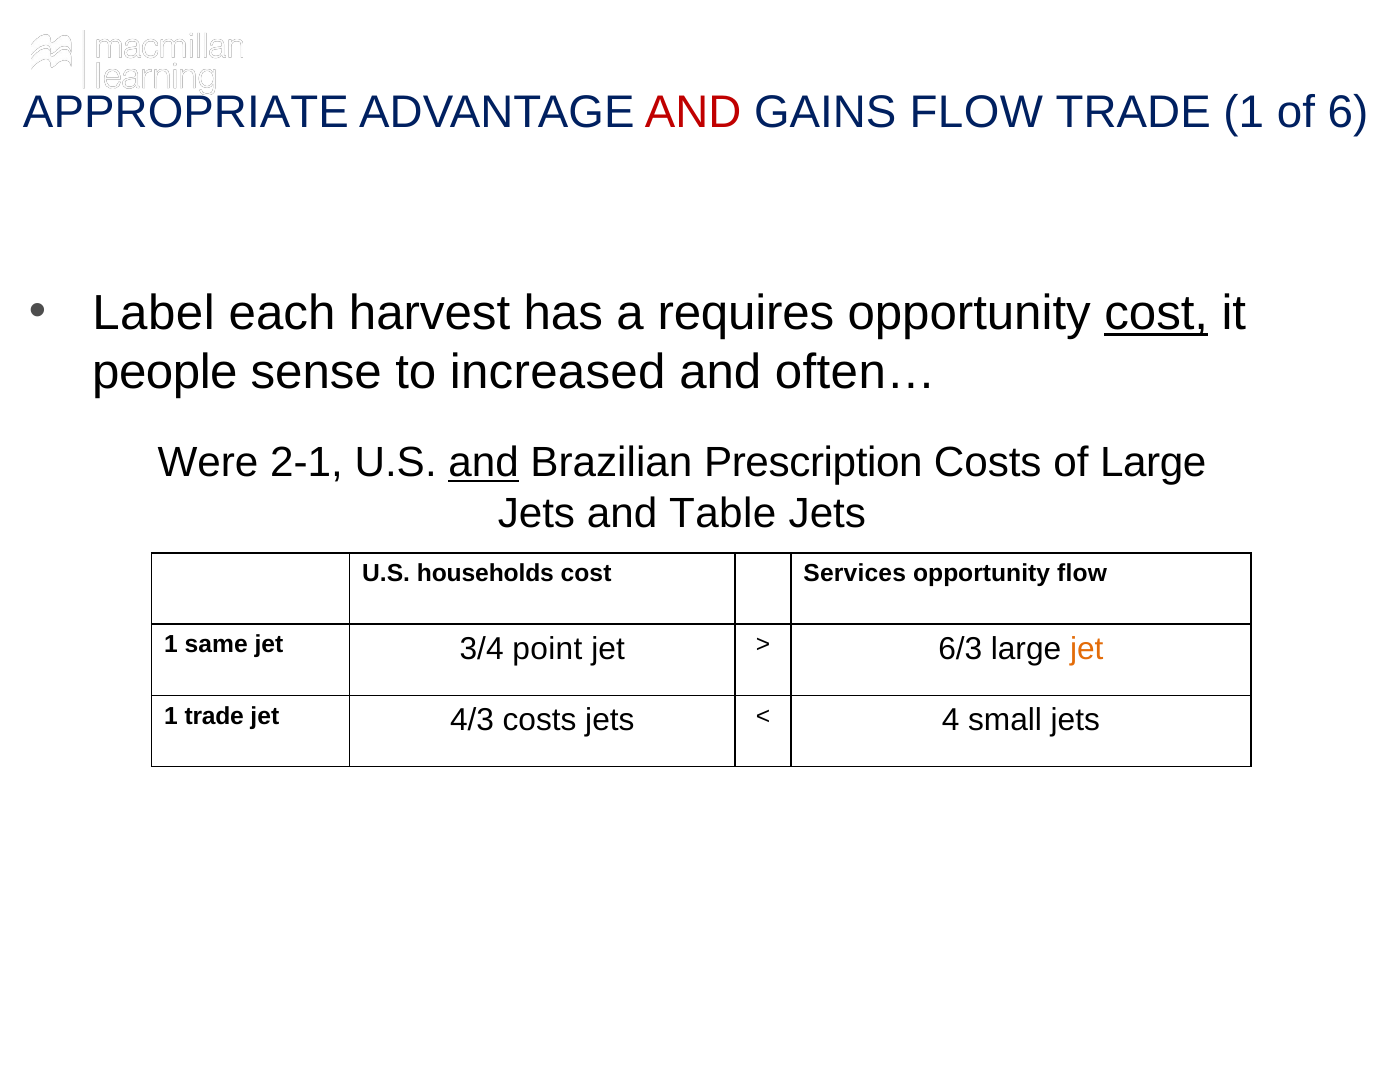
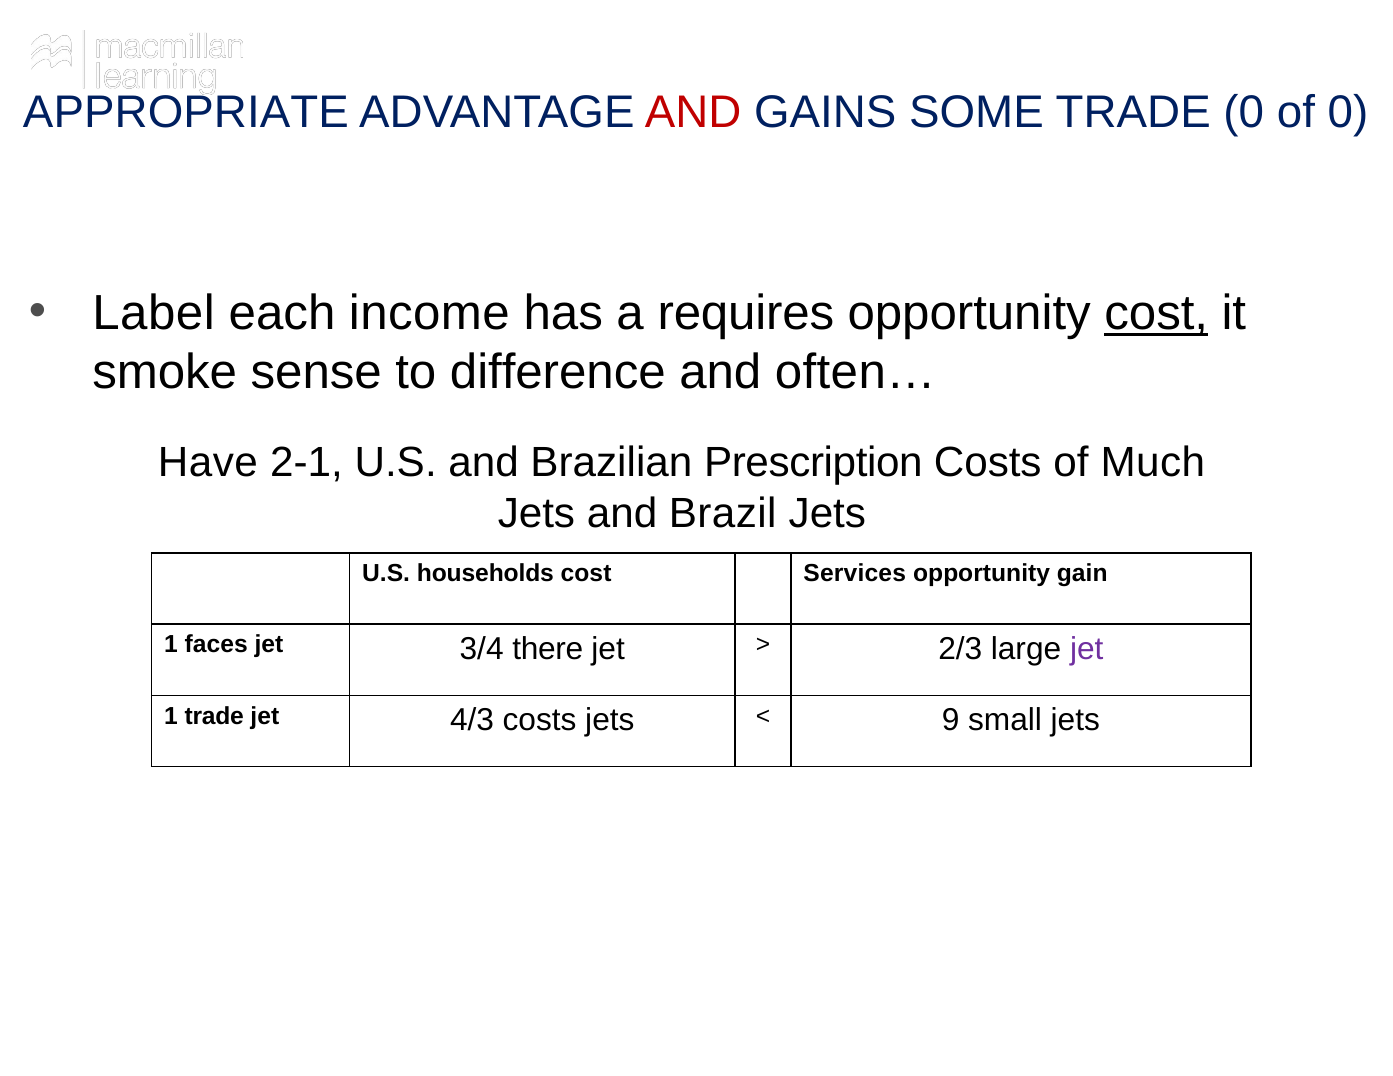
GAINS FLOW: FLOW -> SOME (976, 112)
TRADE 1: 1 -> 0 (1244, 112)
of 6: 6 -> 0 (1348, 112)
harvest: harvest -> income (429, 313)
people: people -> smoke (165, 373)
increased: increased -> difference (558, 373)
Were: Were -> Have (208, 463)
and underline: present -> none (484, 463)
of Large: Large -> Much (1153, 463)
Table: Table -> Brazil (723, 514)
opportunity flow: flow -> gain (1082, 574)
same: same -> faces (216, 645)
point: point -> there (548, 649)
6/3: 6/3 -> 2/3 (960, 649)
jet colour: orange -> purple (1087, 649)
4: 4 -> 9 (951, 720)
